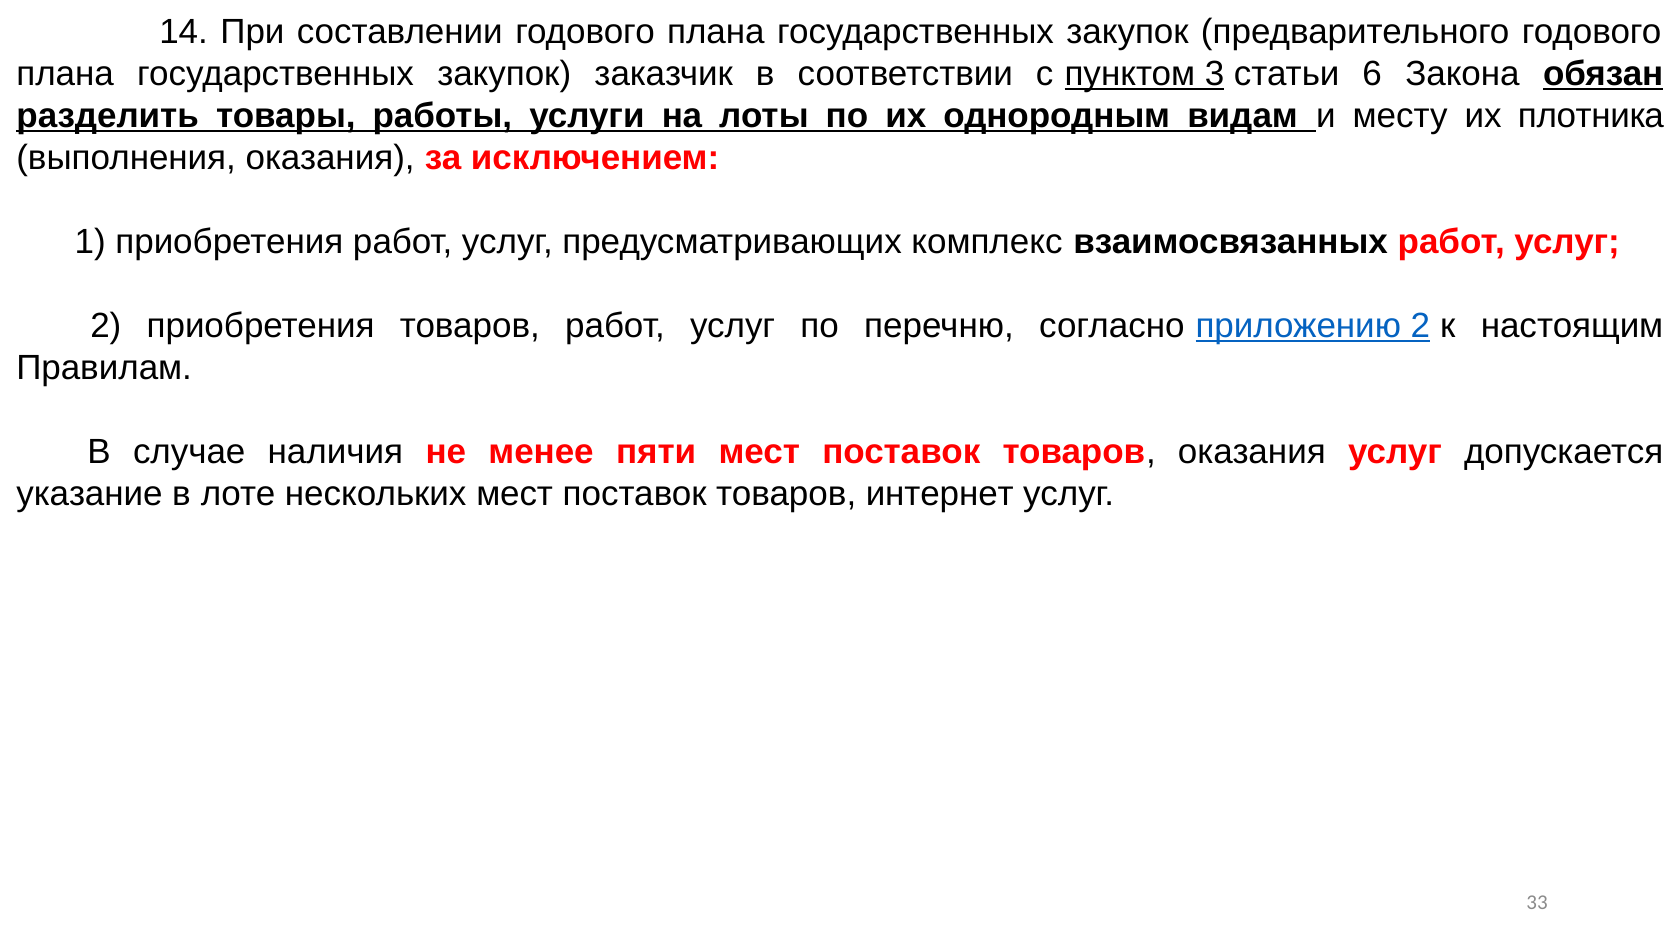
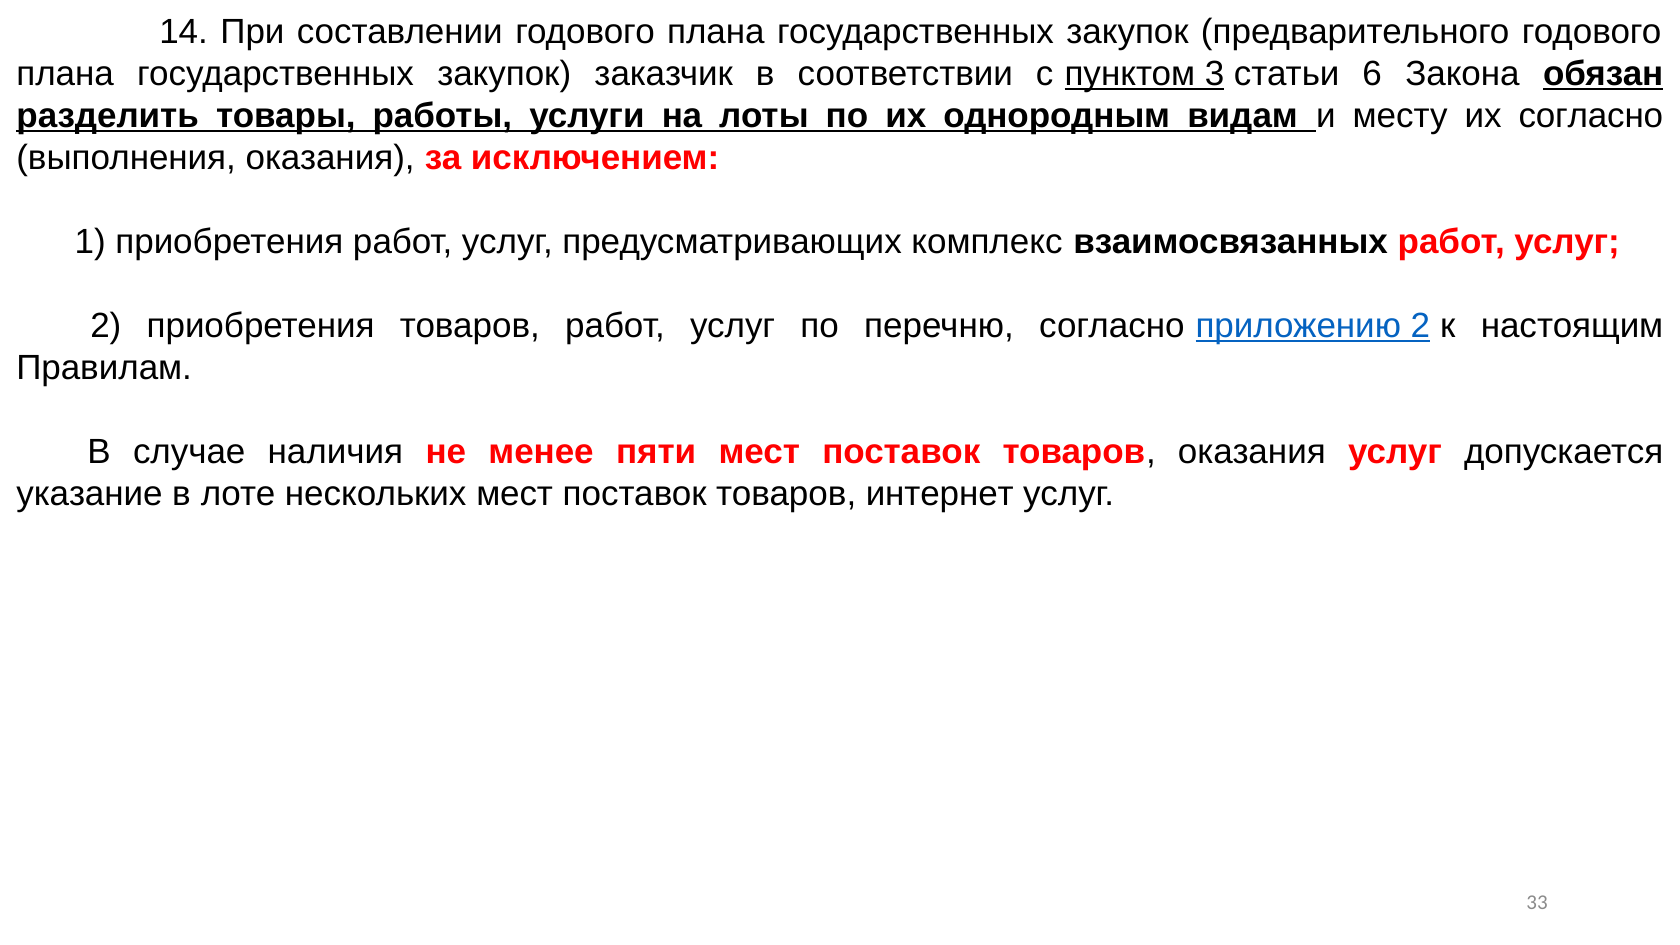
их плотника: плотника -> согласно (1591, 116)
